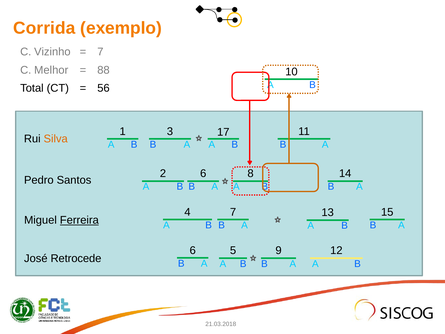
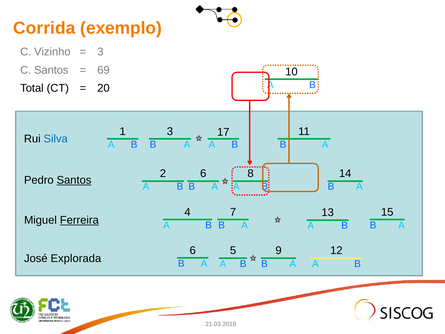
7: 7 -> 3 (100, 52)
C Melhor: Melhor -> Santos (51, 70)
88: 88 -> 69 (103, 70)
56: 56 -> 20 (103, 88)
Silva colour: orange -> blue (56, 139)
Santos underline: none -> present (74, 180)
Retrocede: Retrocede -> Explorada (76, 258)
